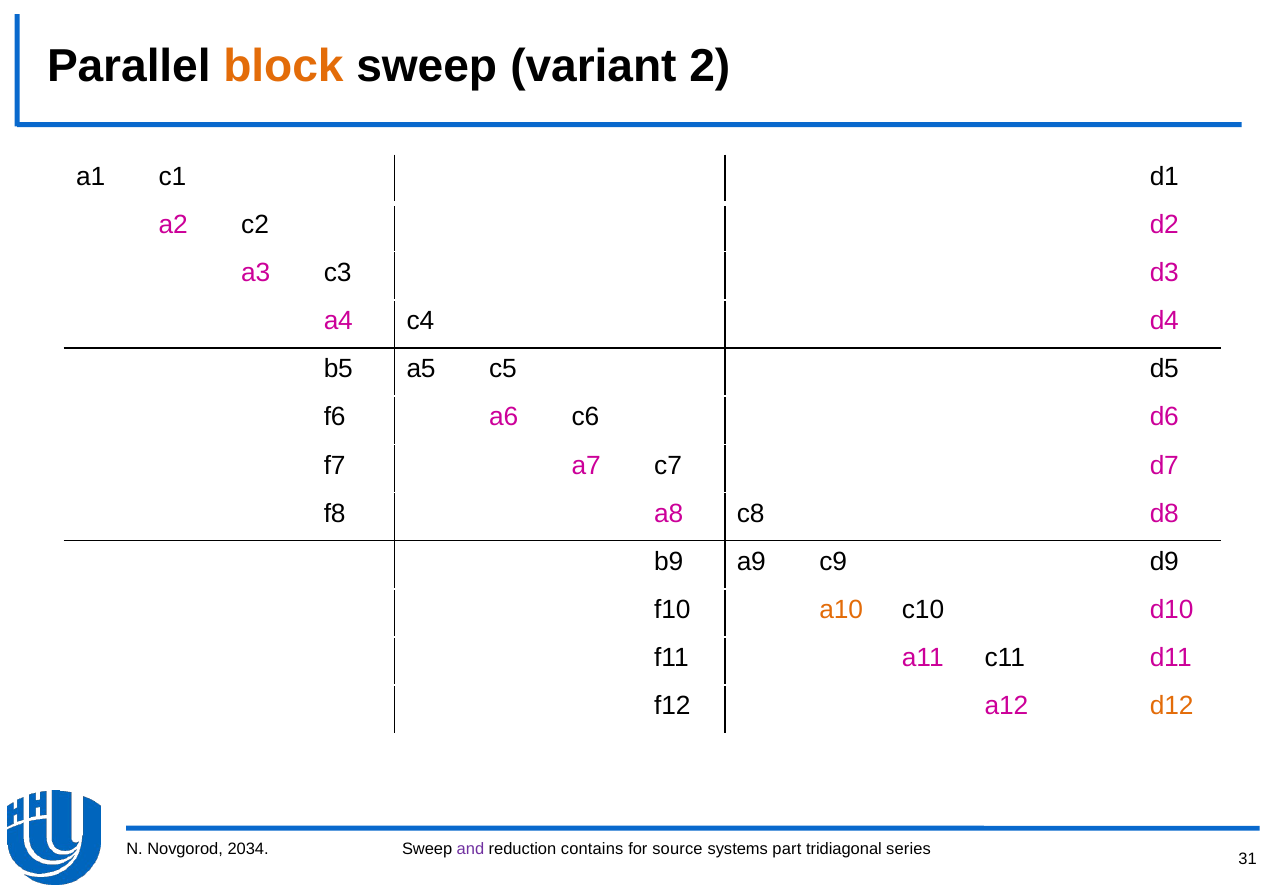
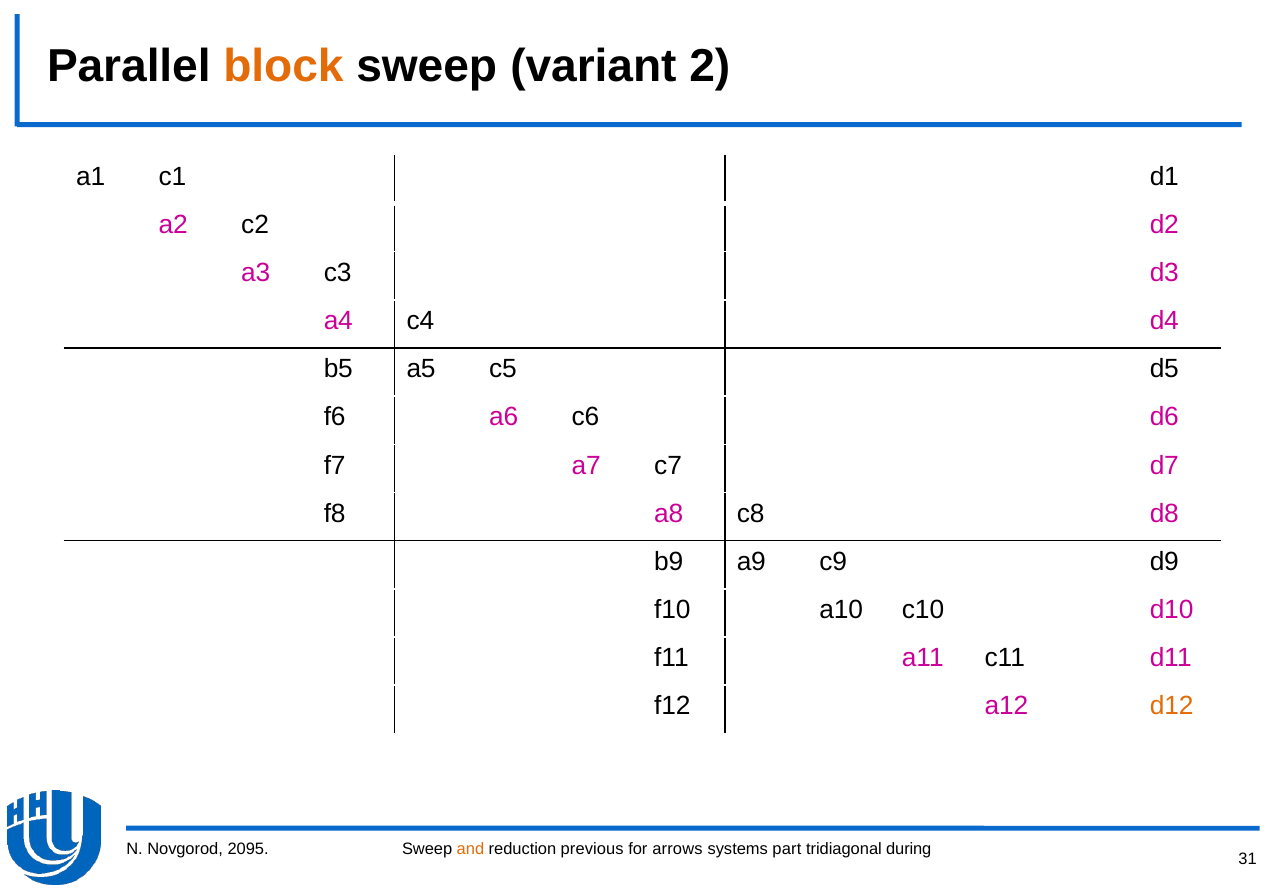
a10 colour: orange -> black (841, 610)
2034: 2034 -> 2095 (248, 848)
and colour: purple -> orange (470, 849)
contains: contains -> previous (592, 849)
source: source -> arrows (677, 849)
series: series -> during (909, 849)
